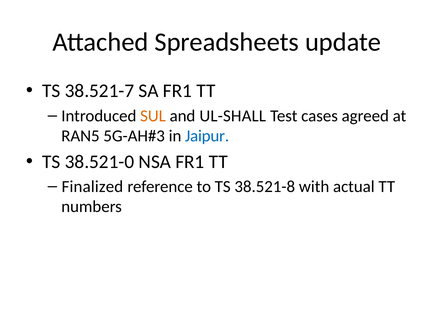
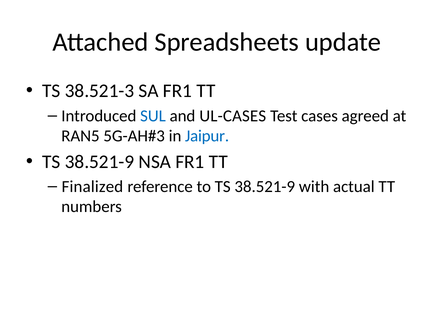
38.521-7: 38.521-7 -> 38.521-3 (100, 91)
SUL colour: orange -> blue (153, 116)
UL-SHALL: UL-SHALL -> UL-CASES (233, 116)
38.521-0: 38.521-0 -> 38.521-9 (100, 162)
to TS 38.521-8: 38.521-8 -> 38.521-9 (265, 187)
